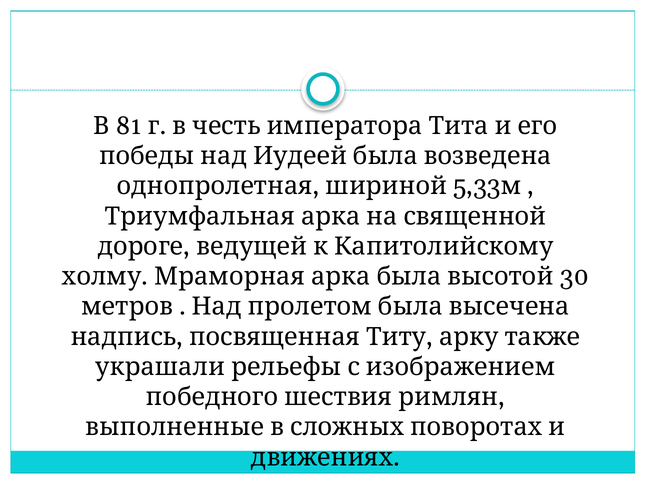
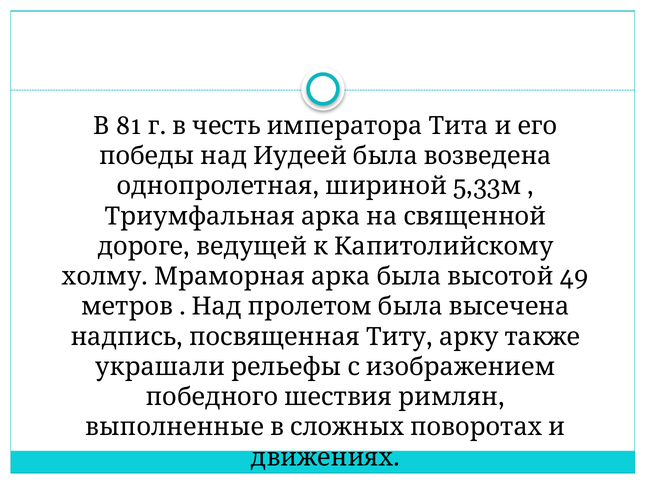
30: 30 -> 49 (574, 277)
